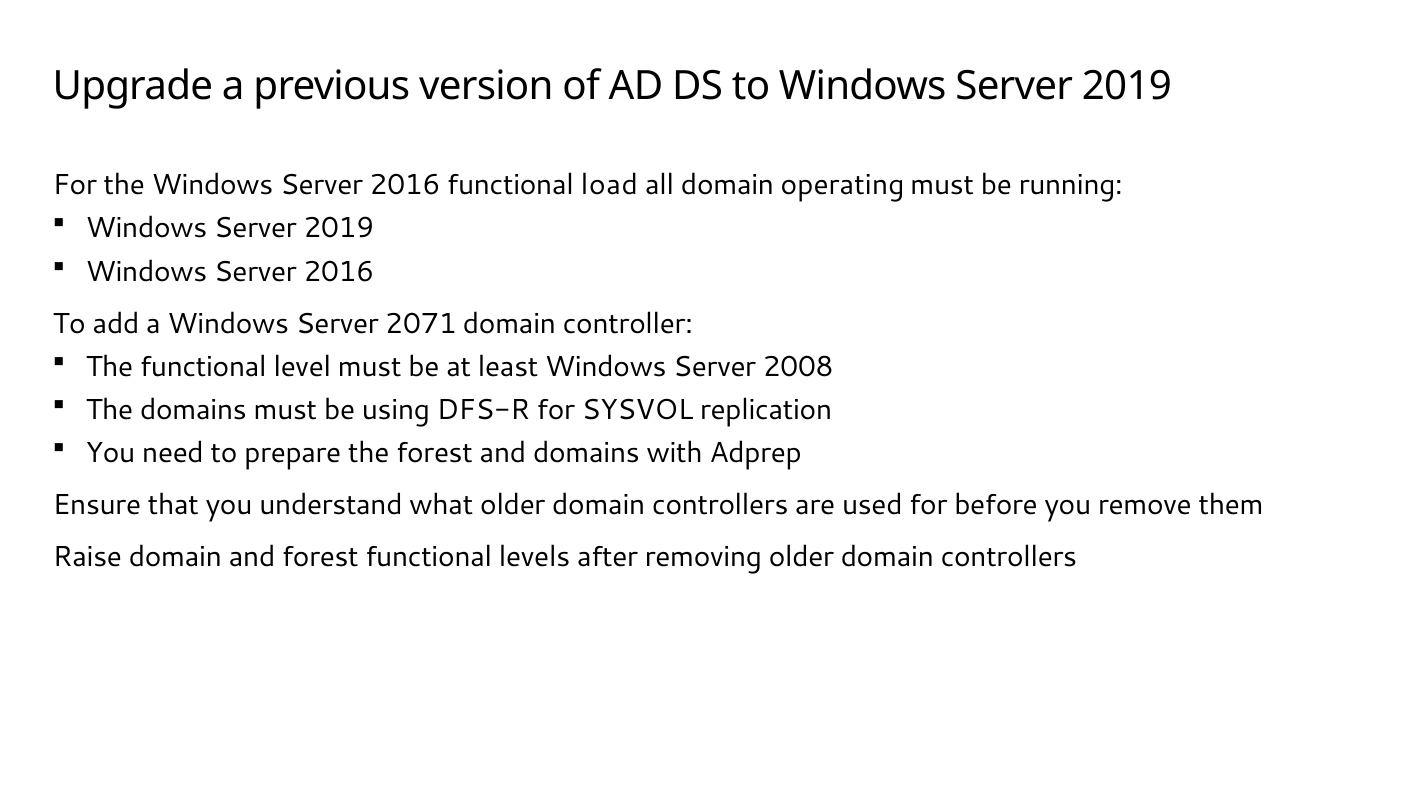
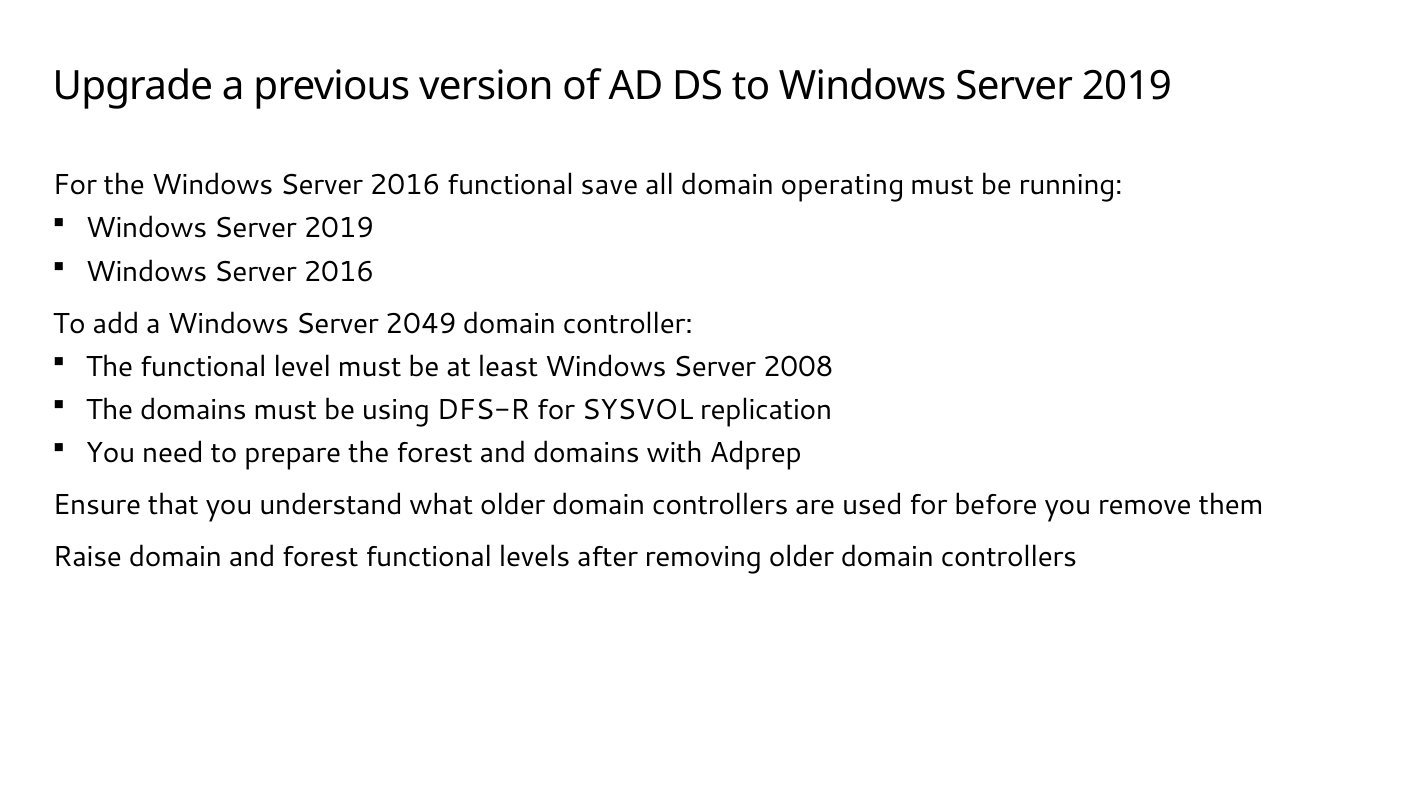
load: load -> save (610, 185)
2071: 2071 -> 2049 (421, 323)
